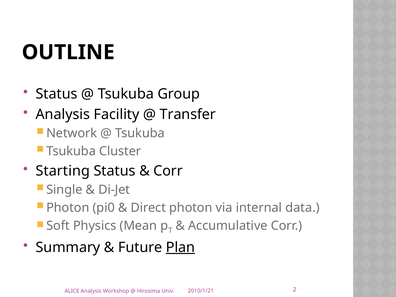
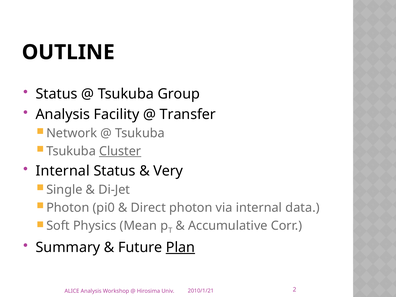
Cluster underline: none -> present (120, 151)
Starting: Starting -> Internal (63, 171)
Corr: Corr -> Very (168, 171)
